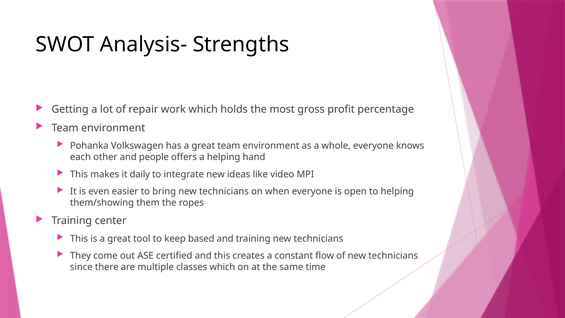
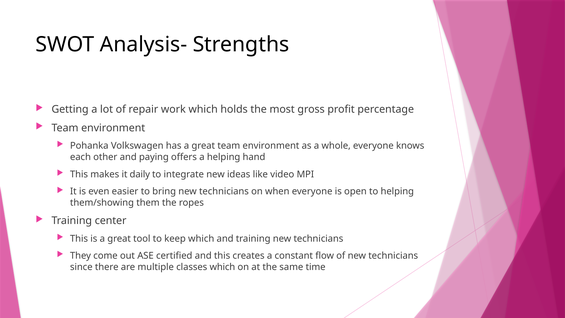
people: people -> paying (154, 157)
keep based: based -> which (201, 238)
